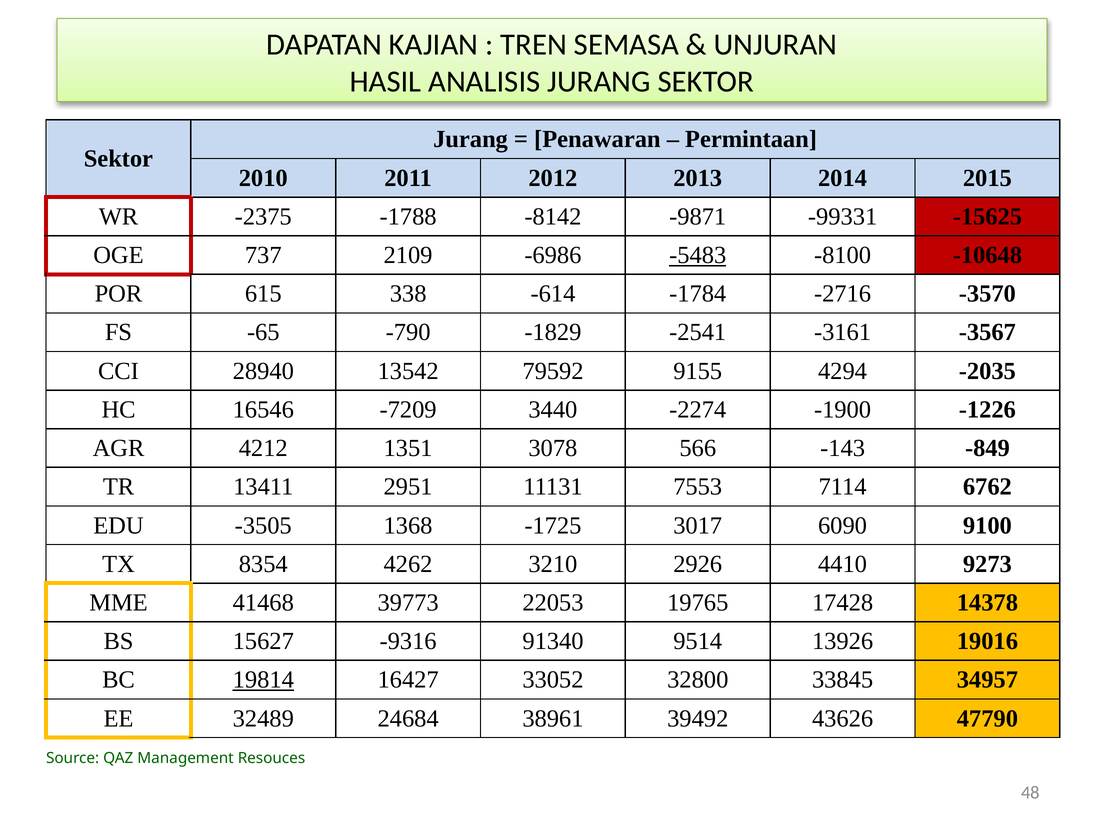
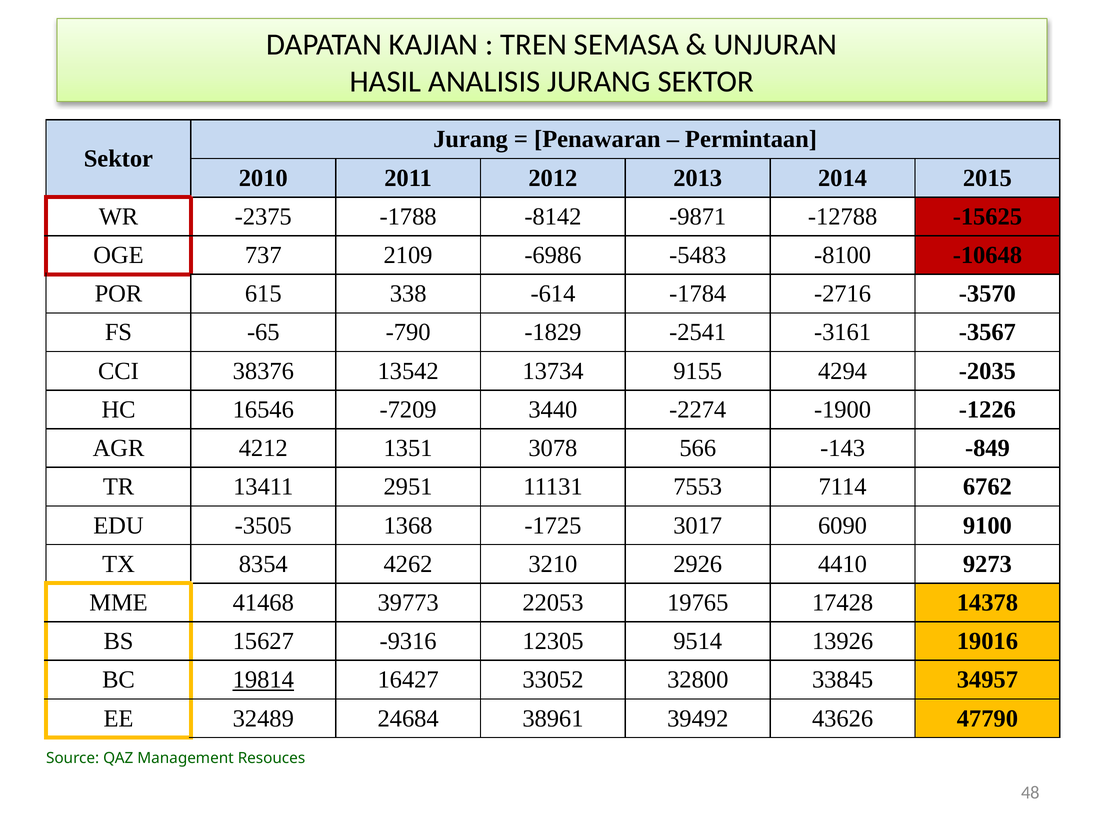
-99331: -99331 -> -12788 (843, 216)
-5483 underline: present -> none (698, 255)
28940: 28940 -> 38376 (263, 371)
79592: 79592 -> 13734 (553, 371)
91340: 91340 -> 12305 (553, 641)
